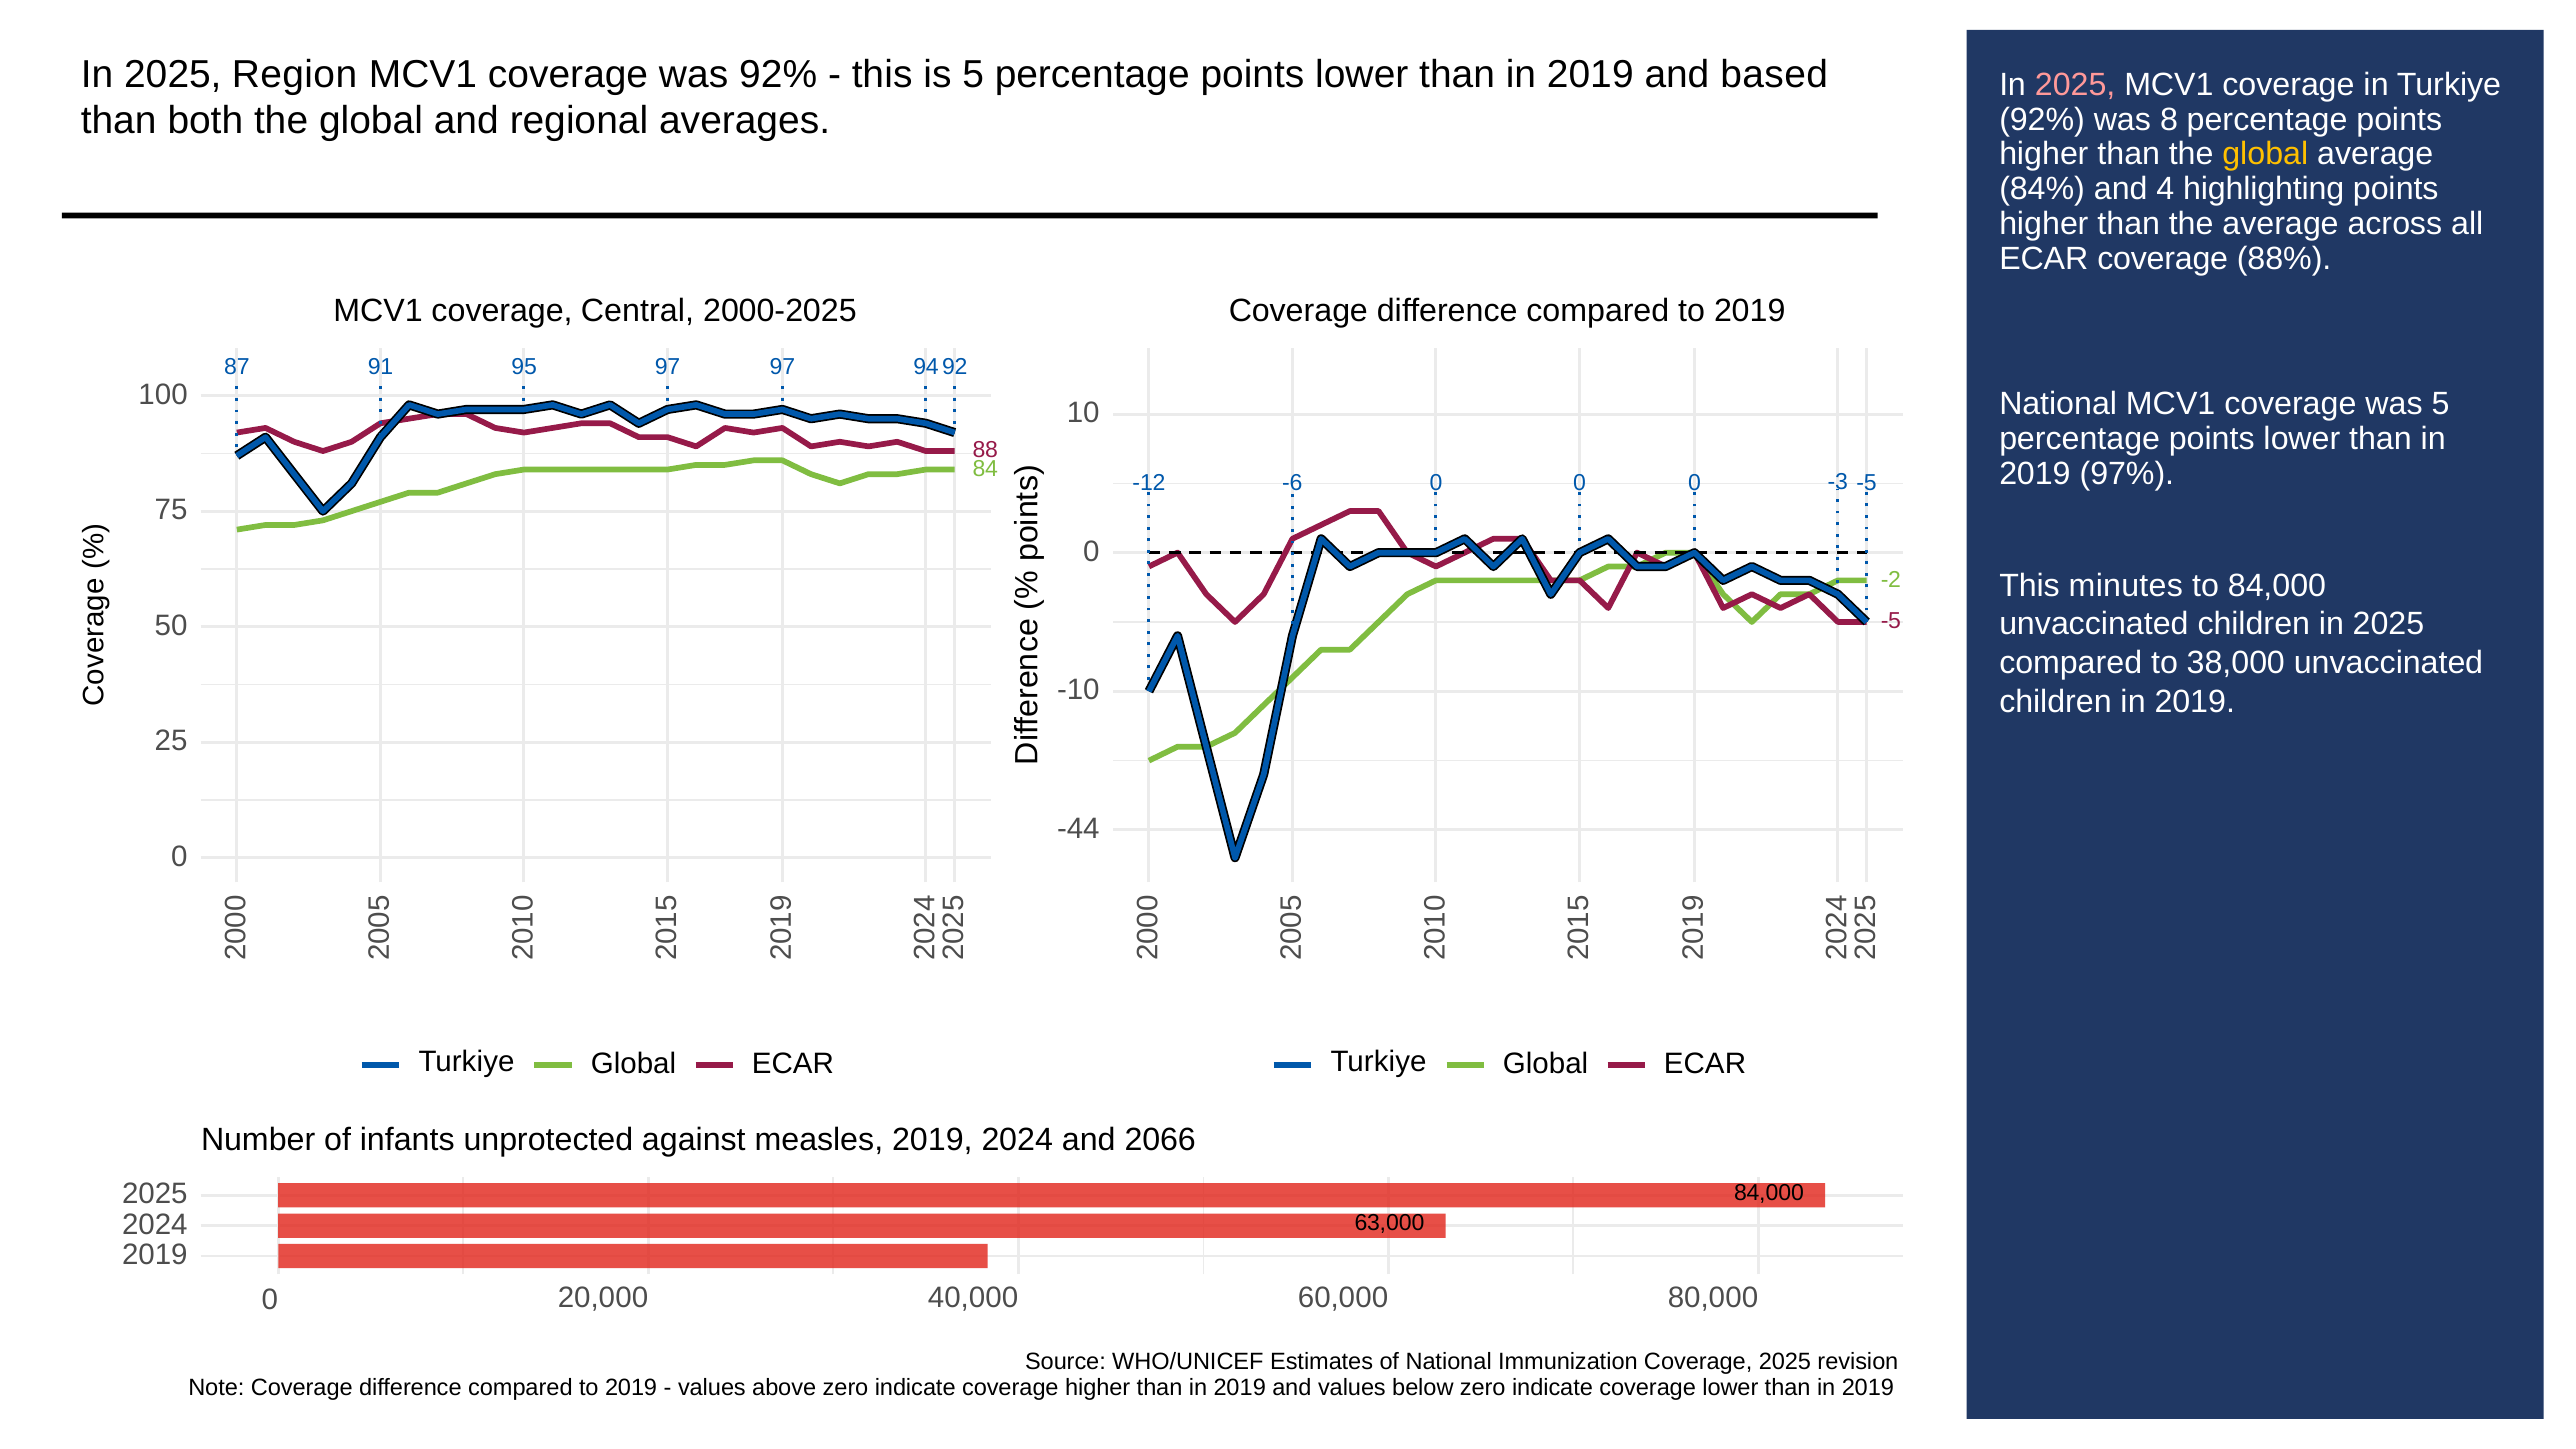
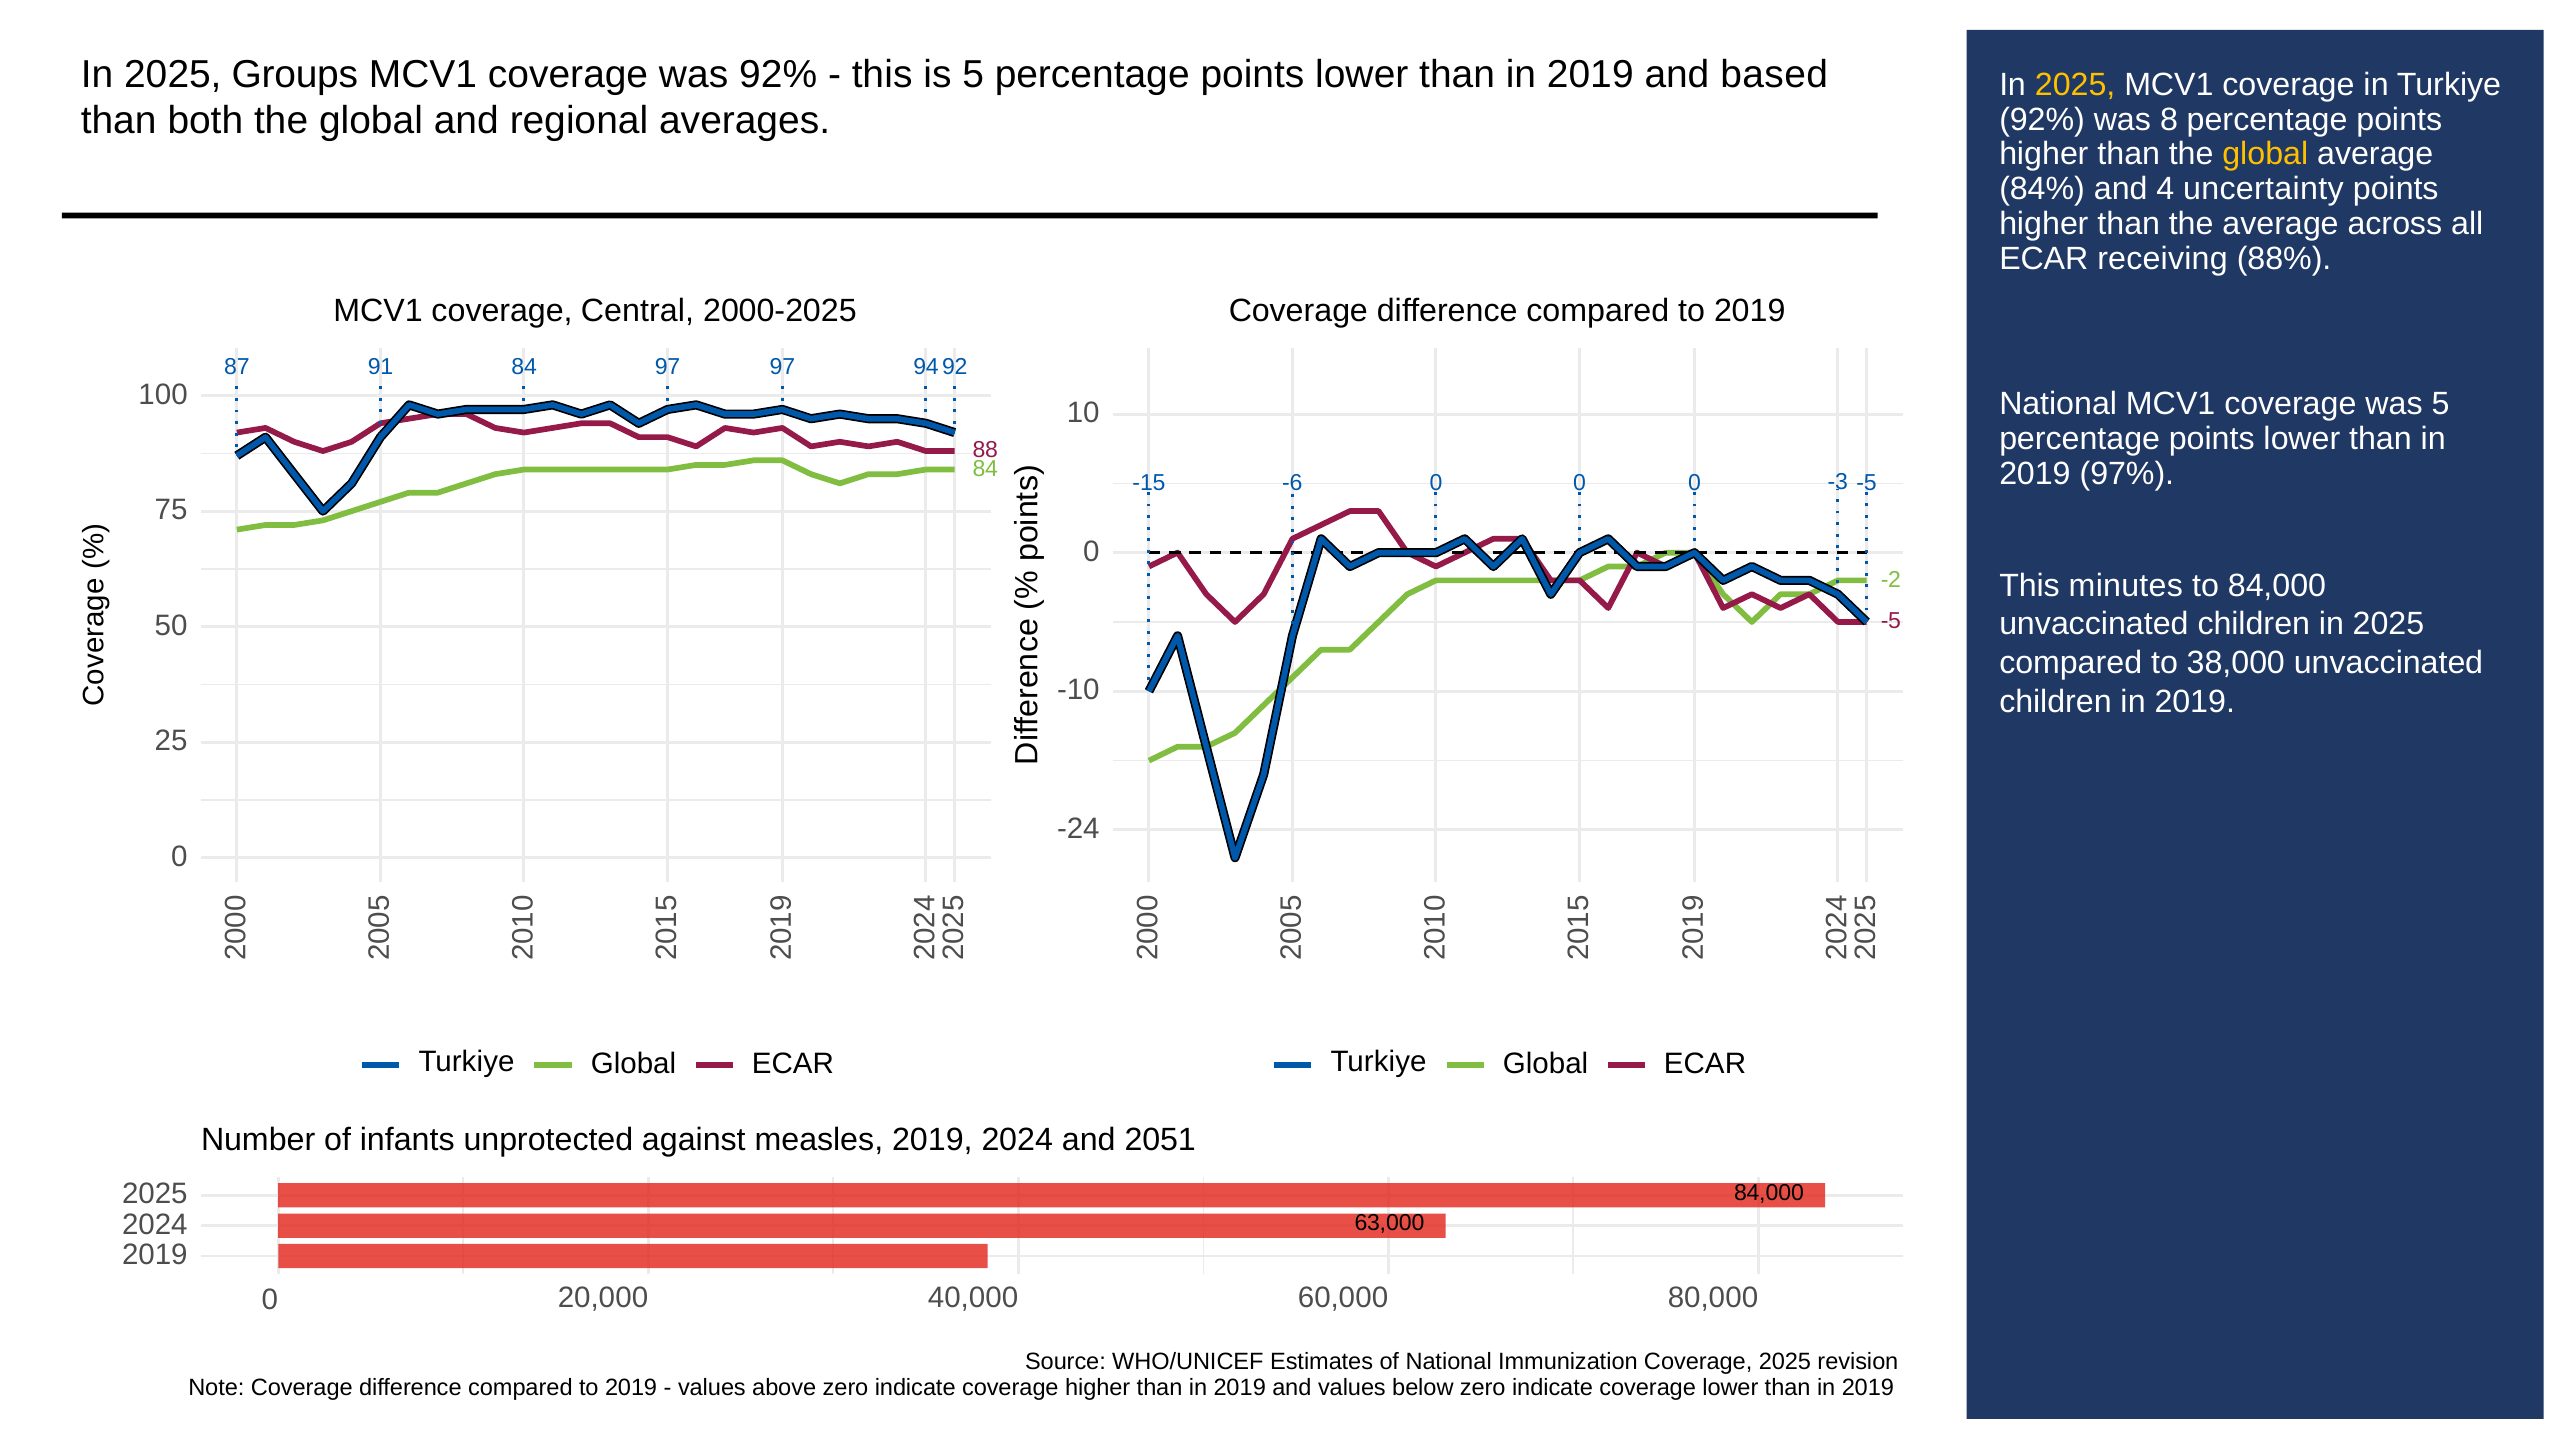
Region: Region -> Groups (295, 74)
2025 colour: pink -> yellow (2075, 85)
highlighting: highlighting -> uncertainty (2263, 189)
coverage: coverage -> receiving (2162, 258)
91 95: 95 -> 84 (524, 367)
-12: -12 -> -15 (1149, 482)
-44: -44 -> -24 (1078, 829)
2066: 2066 -> 2051 (1160, 1140)
